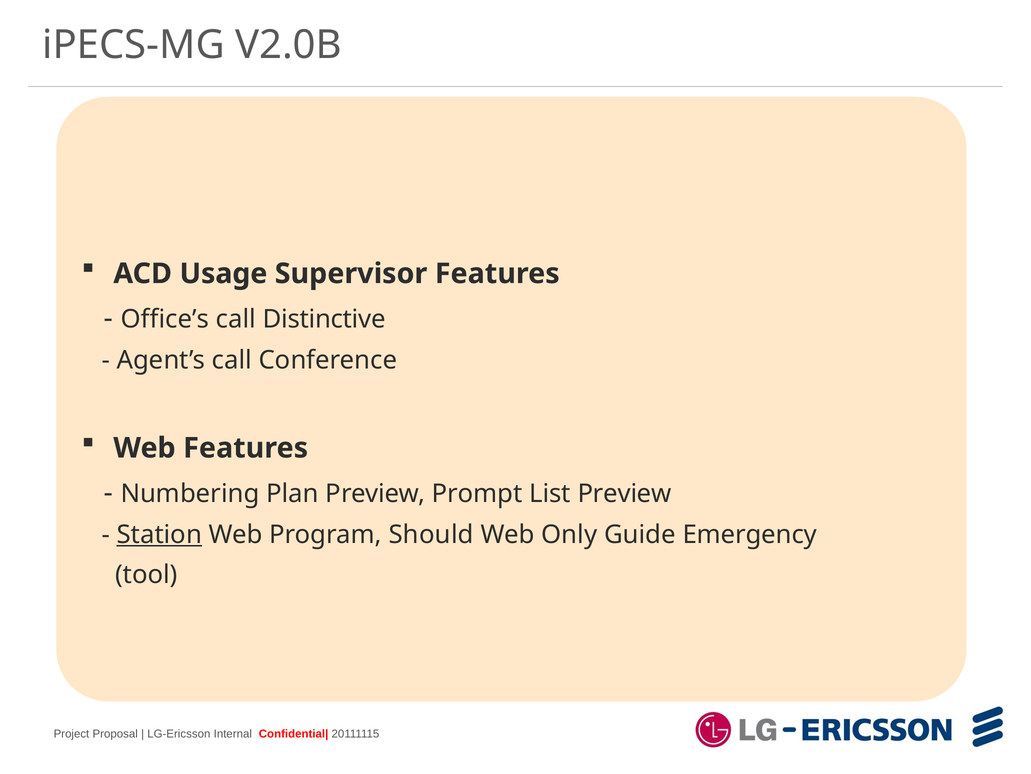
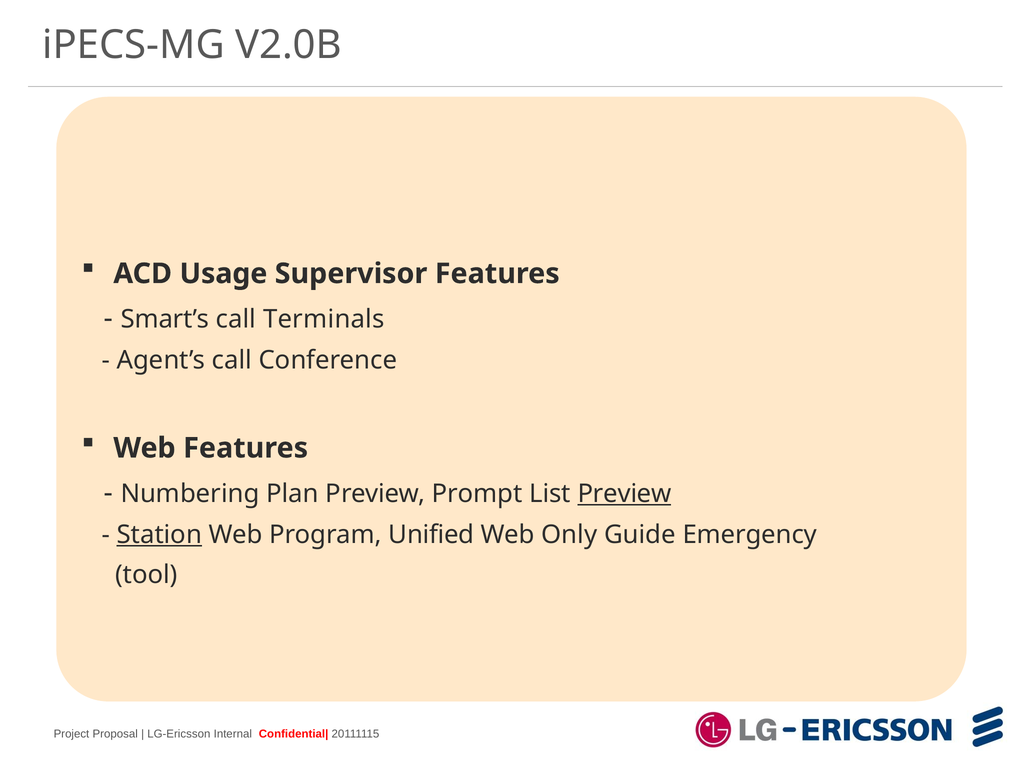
Office’s: Office’s -> Smart’s (165, 319)
Distinctive: Distinctive -> Terminals (324, 319)
Preview underline: none -> present (625, 493)
Should: Should -> Unified (431, 534)
